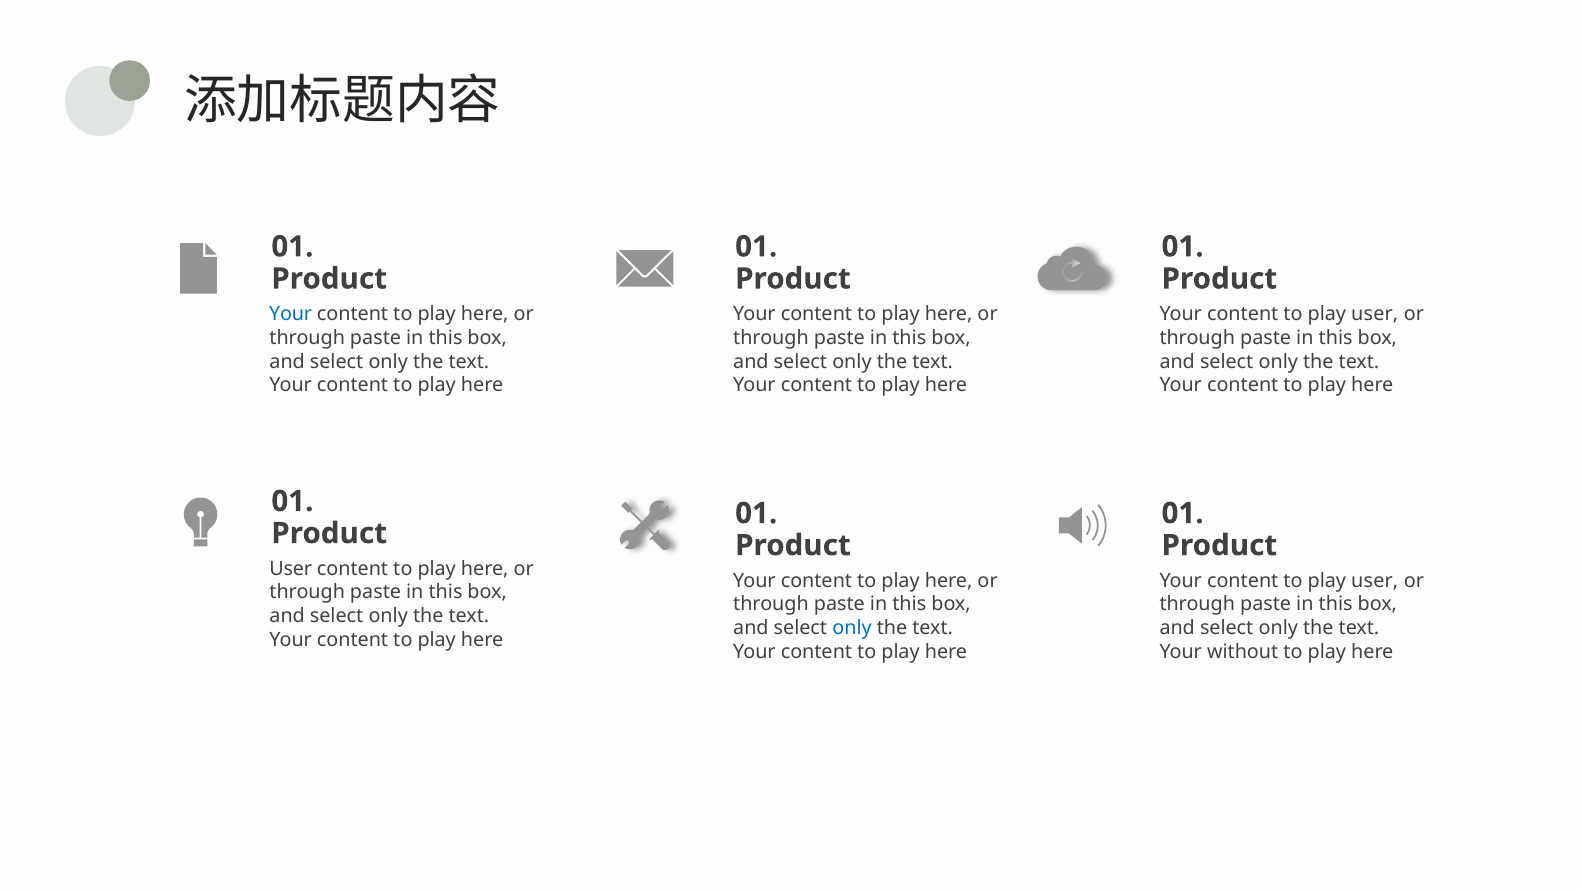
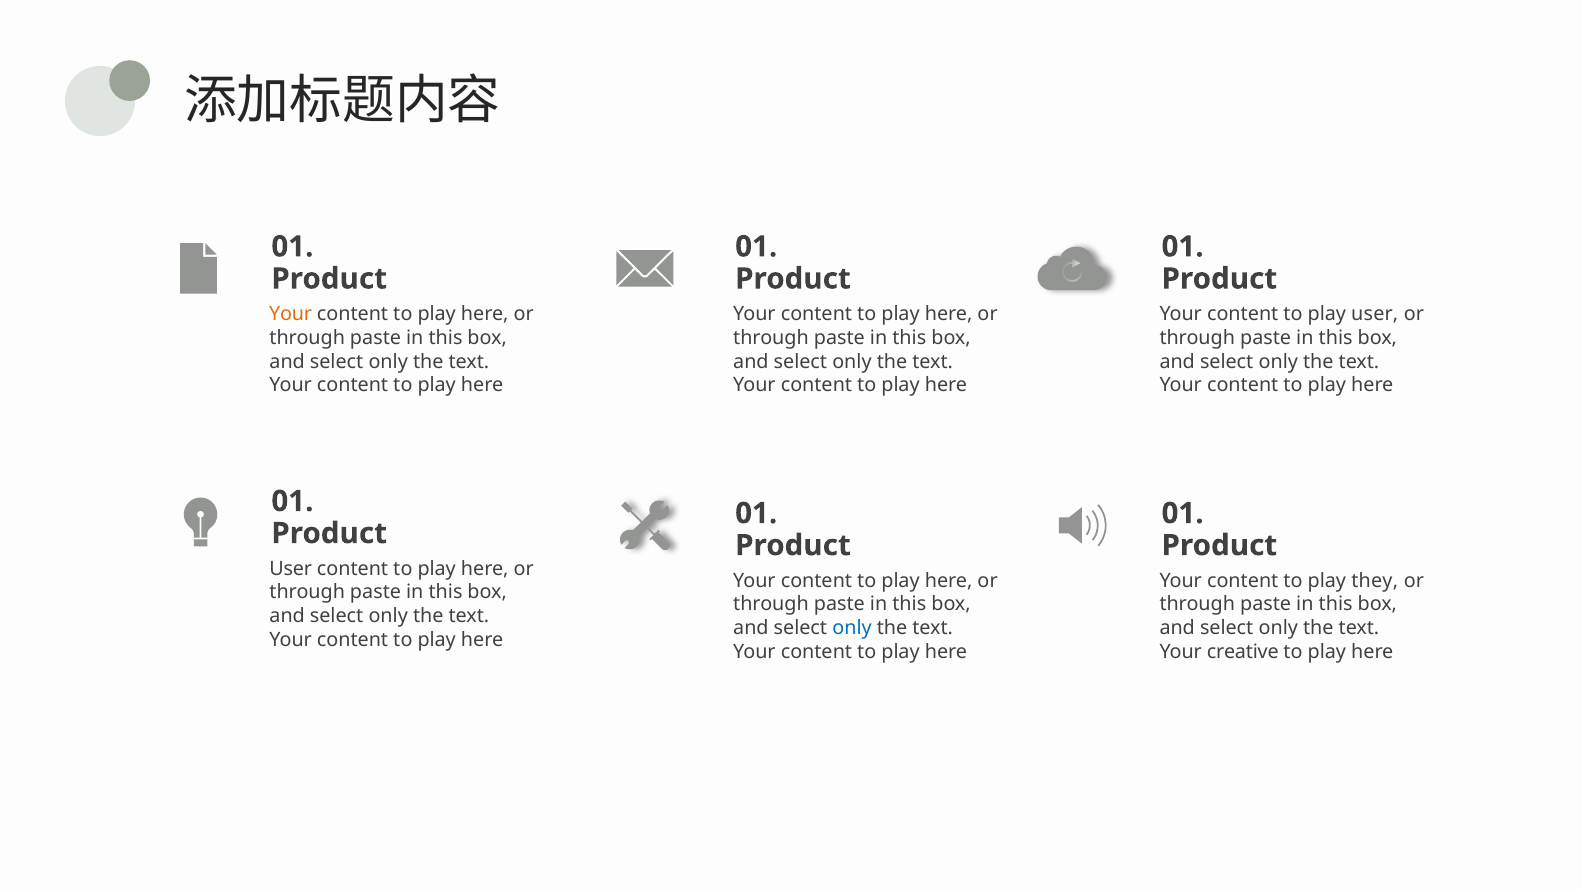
Your colour: blue -> orange (291, 314)
user: user -> they (1375, 581)
without: without -> creative (1243, 652)
